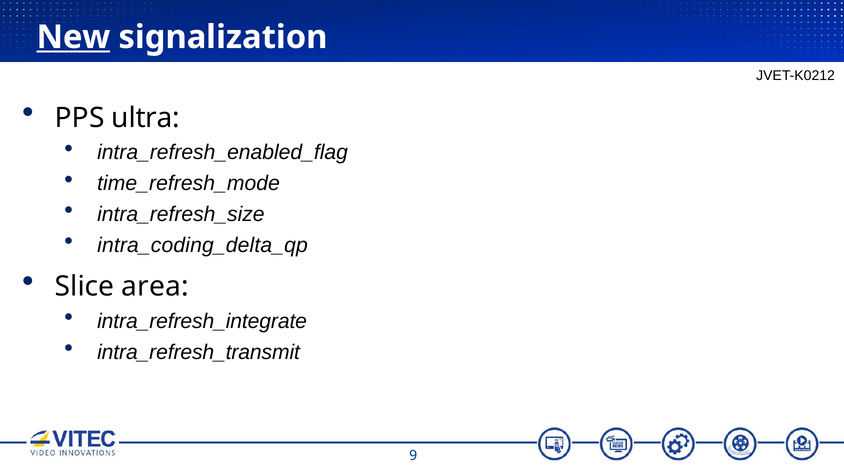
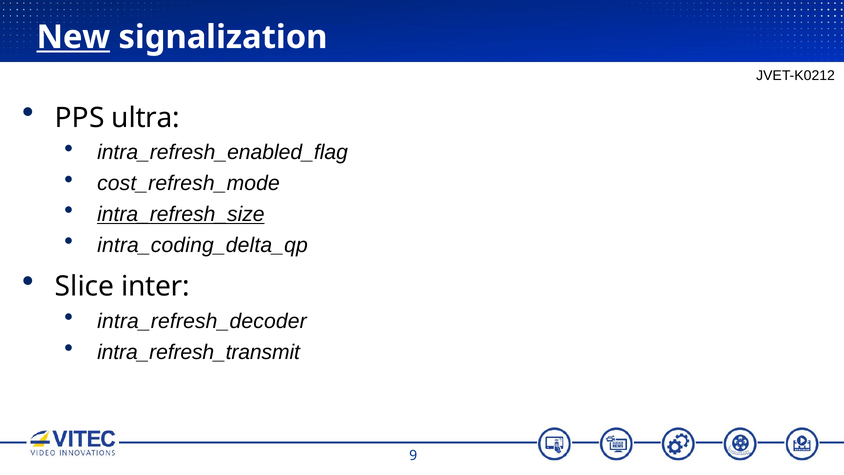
time_refresh_mode: time_refresh_mode -> cost_refresh_mode (188, 183)
intra_refresh_size underline: none -> present (181, 214)
area: area -> inter (155, 287)
intra_refresh_integrate: intra_refresh_integrate -> intra_refresh_decoder (202, 321)
